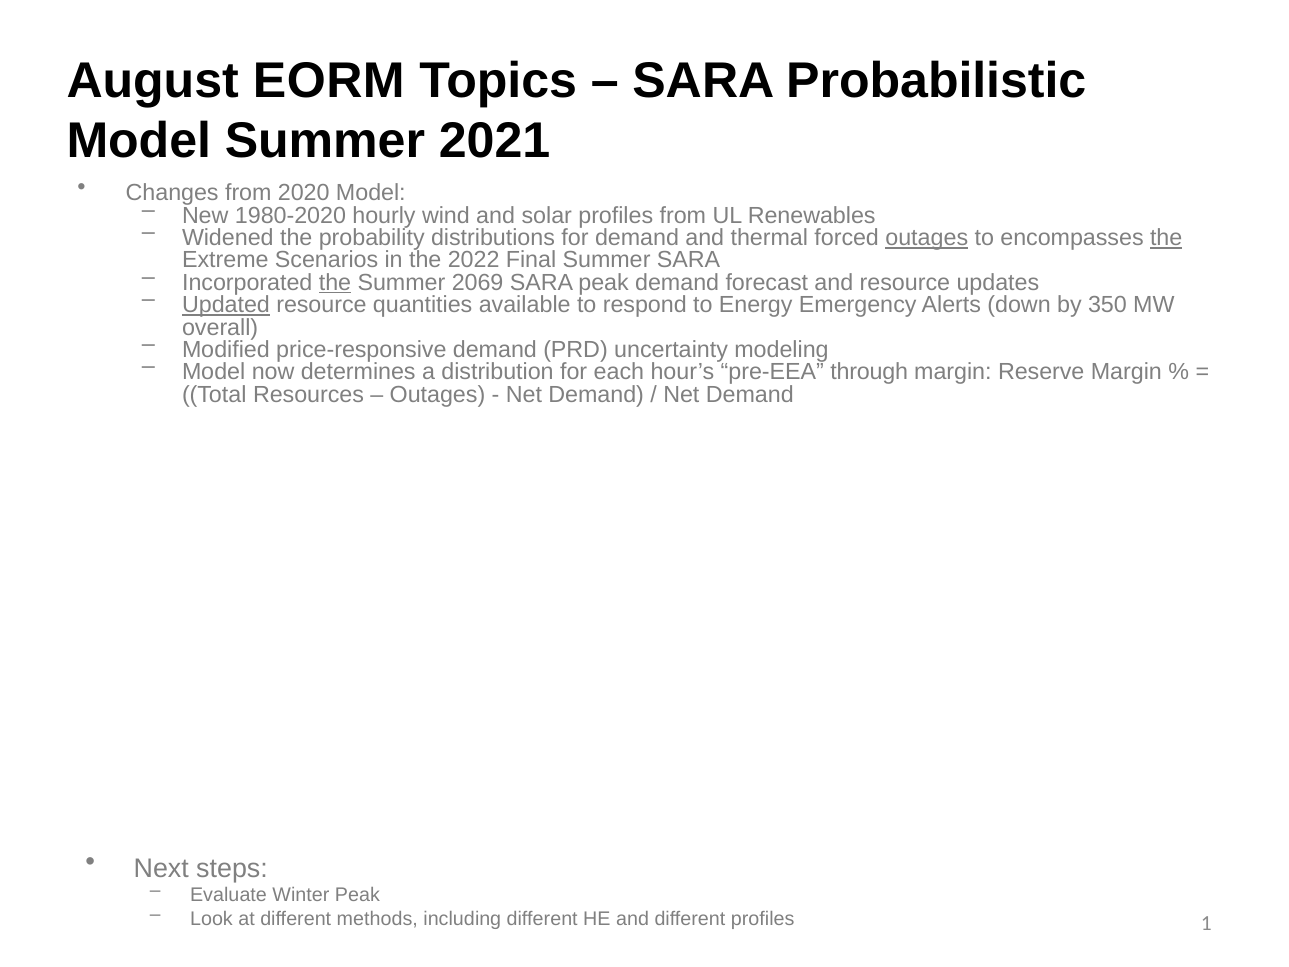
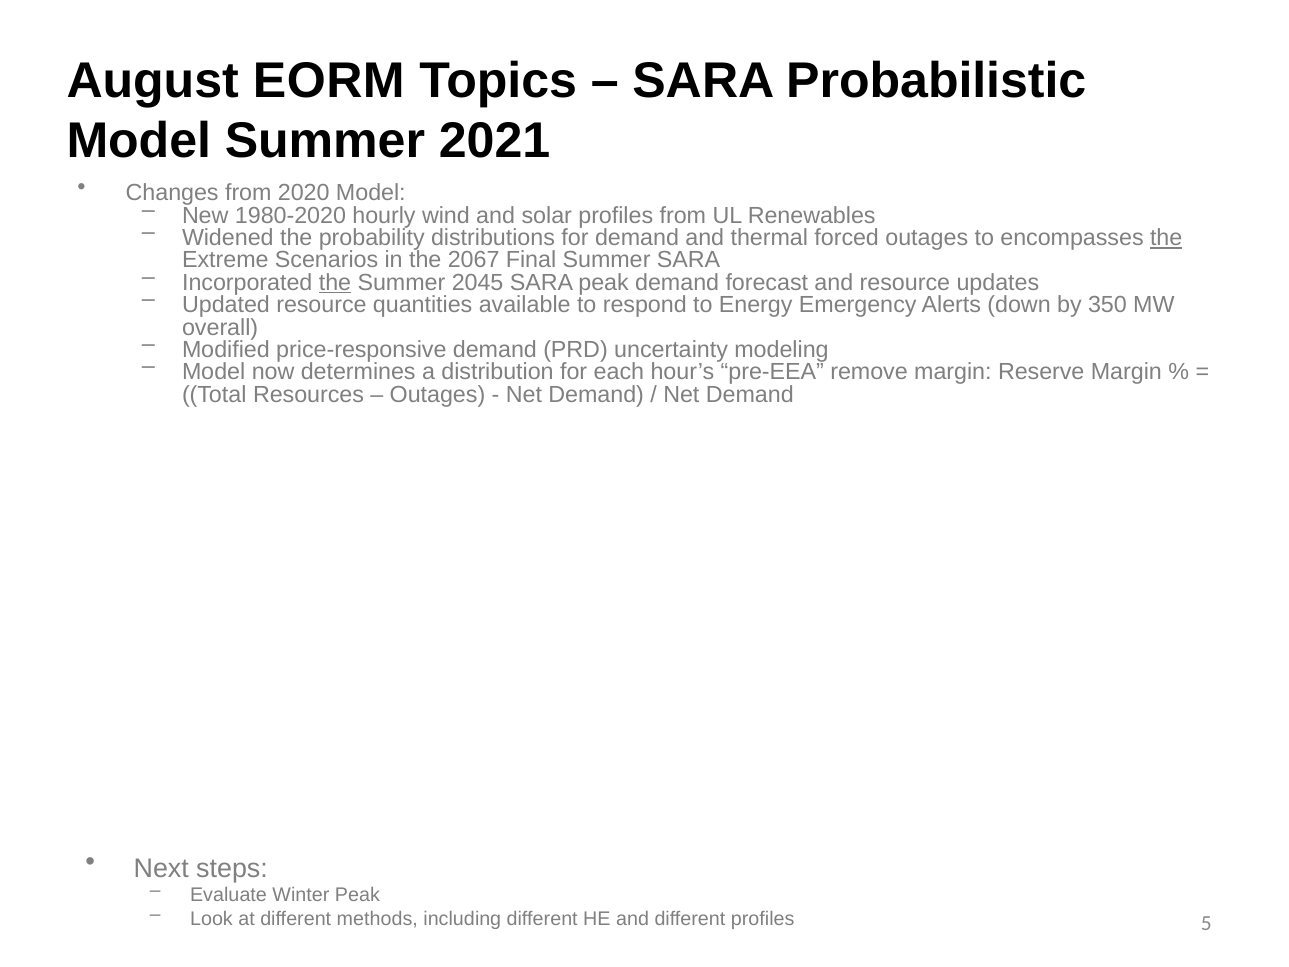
outages underline: present -> none (927, 238)
2022: 2022 -> 2067 (474, 260)
2069: 2069 -> 2045 (478, 283)
Updated underline: present -> none (226, 305)
through: through -> remove (869, 372)
1: 1 -> 5 (1206, 923)
